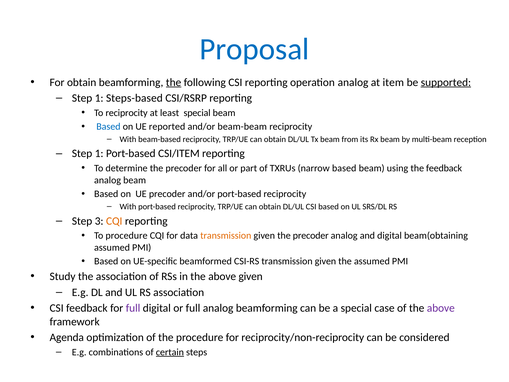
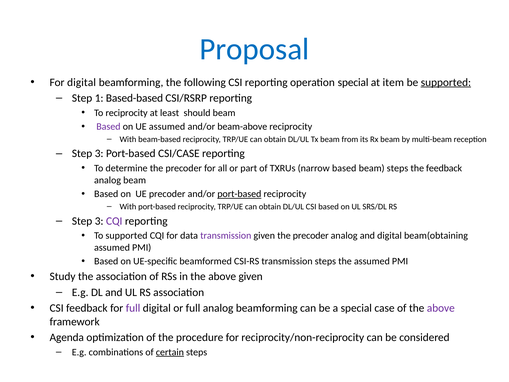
For obtain: obtain -> digital (82, 82)
the underline: present -> none (174, 82)
operation analog: analog -> special (353, 82)
Steps-based: Steps-based -> Based-based (134, 98)
least special: special -> should (197, 113)
Based colour: blue -> purple (108, 127)
UE reported: reported -> assumed (167, 127)
beam-beam: beam-beam -> beam-above (242, 127)
1: 1 -> 3 (99, 153)
CSI/ITEM: CSI/ITEM -> CSI/CASE (179, 153)
beam using: using -> steps (398, 168)
port-based underline: none -> present (239, 194)
CQI colour: orange -> purple (114, 221)
To procedure: procedure -> supported (127, 235)
transmission colour: orange -> purple (226, 235)
CSI-RS transmission given: given -> steps (325, 261)
